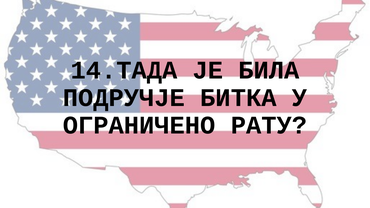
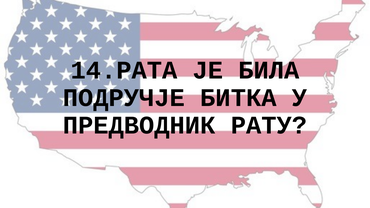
14.ТАДА: 14.ТАДА -> 14.РАТА (124, 70)
ОГРАНИЧЕНО: ОГРАНИЧЕНО -> ПРЕДВОДНИК (139, 125)
